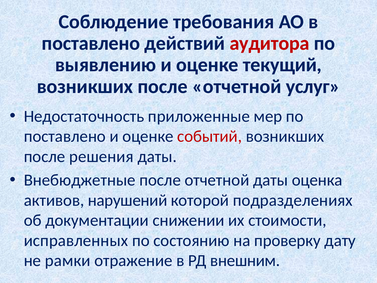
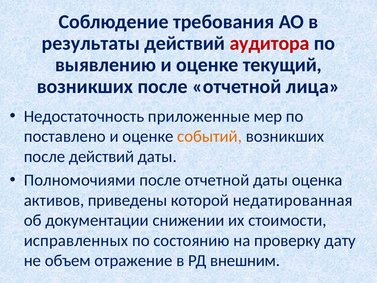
поставлено: поставлено -> результаты (91, 43)
услуг: услуг -> лица (313, 86)
событий colour: red -> orange (210, 136)
после решения: решения -> действий (102, 156)
Внебюджетные: Внебюджетные -> Полномочиями (80, 180)
нарушений: нарушений -> приведены (128, 200)
подразделениях: подразделениях -> недатированная (293, 200)
рамки: рамки -> объем (68, 260)
